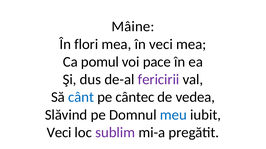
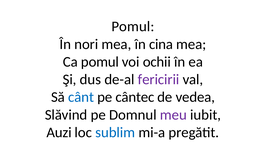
Mâine: Mâine -> Pomul (133, 27)
flori: flori -> nori (86, 44)
în veci: veci -> cina (161, 44)
pace: pace -> ochii (157, 62)
meu colour: blue -> purple (173, 115)
Veci: Veci -> Auzi (59, 133)
sublim colour: purple -> blue (115, 133)
